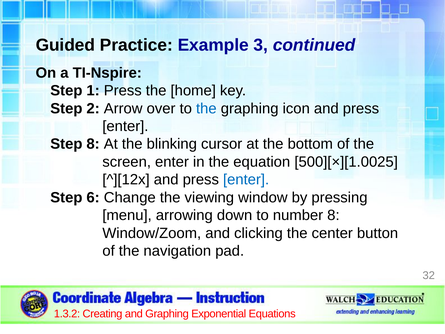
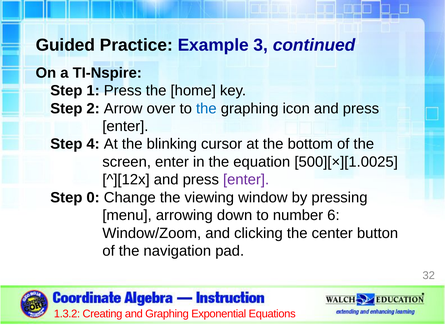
Step 8: 8 -> 4 (93, 144)
enter colour: blue -> purple (246, 180)
6: 6 -> 0 (93, 197)
number 8: 8 -> 6 (333, 215)
